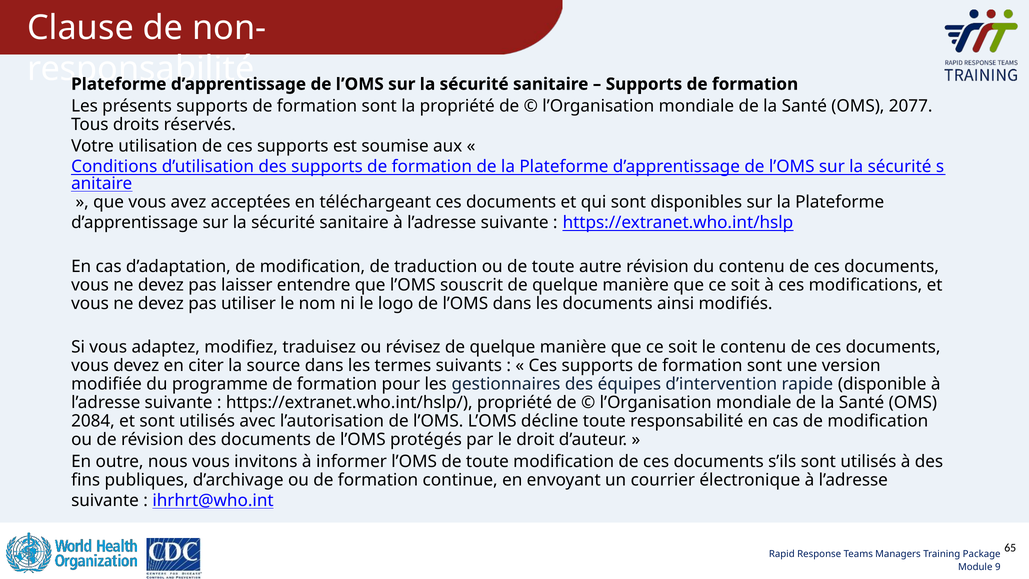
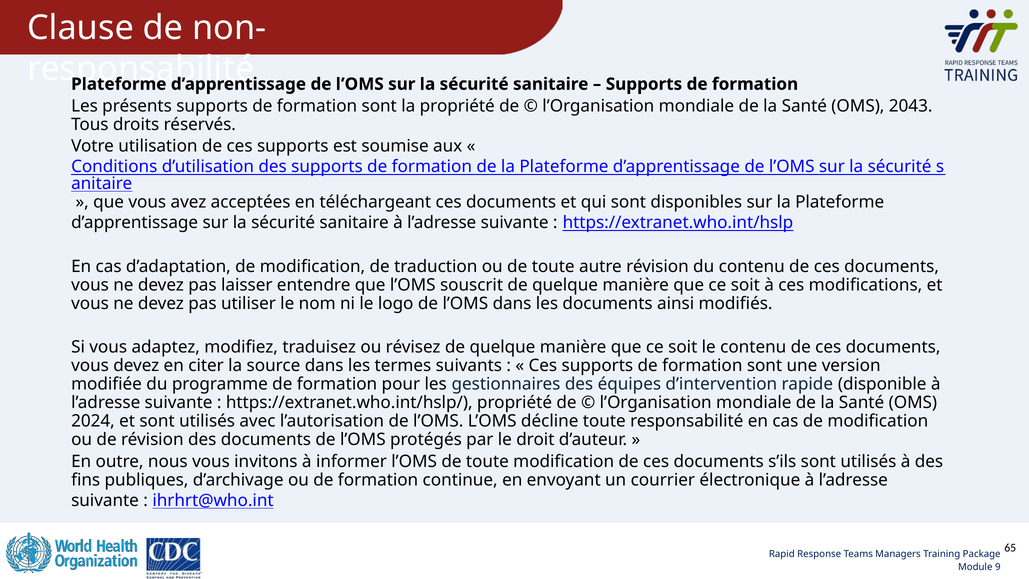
2077: 2077 -> 2043 (911, 106)
2084: 2084 -> 2024 (93, 421)
